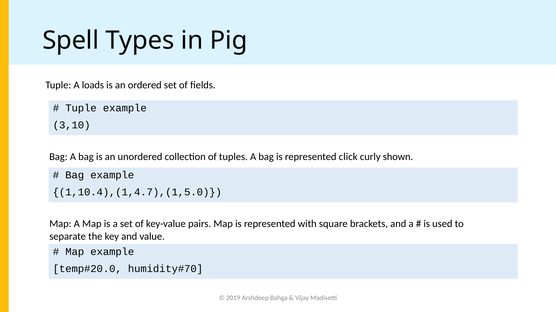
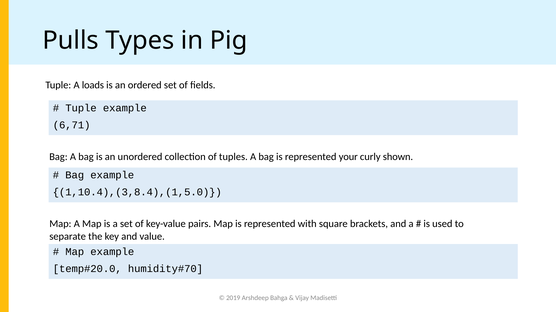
Spell: Spell -> Pulls (71, 40)
3,10: 3,10 -> 6,71 (72, 125)
click: click -> your (348, 157)
1,10.4),(1,4.7),(1,5.0: 1,10.4),(1,4.7),(1,5.0 -> 1,10.4),(3,8.4),(1,5.0 (137, 193)
